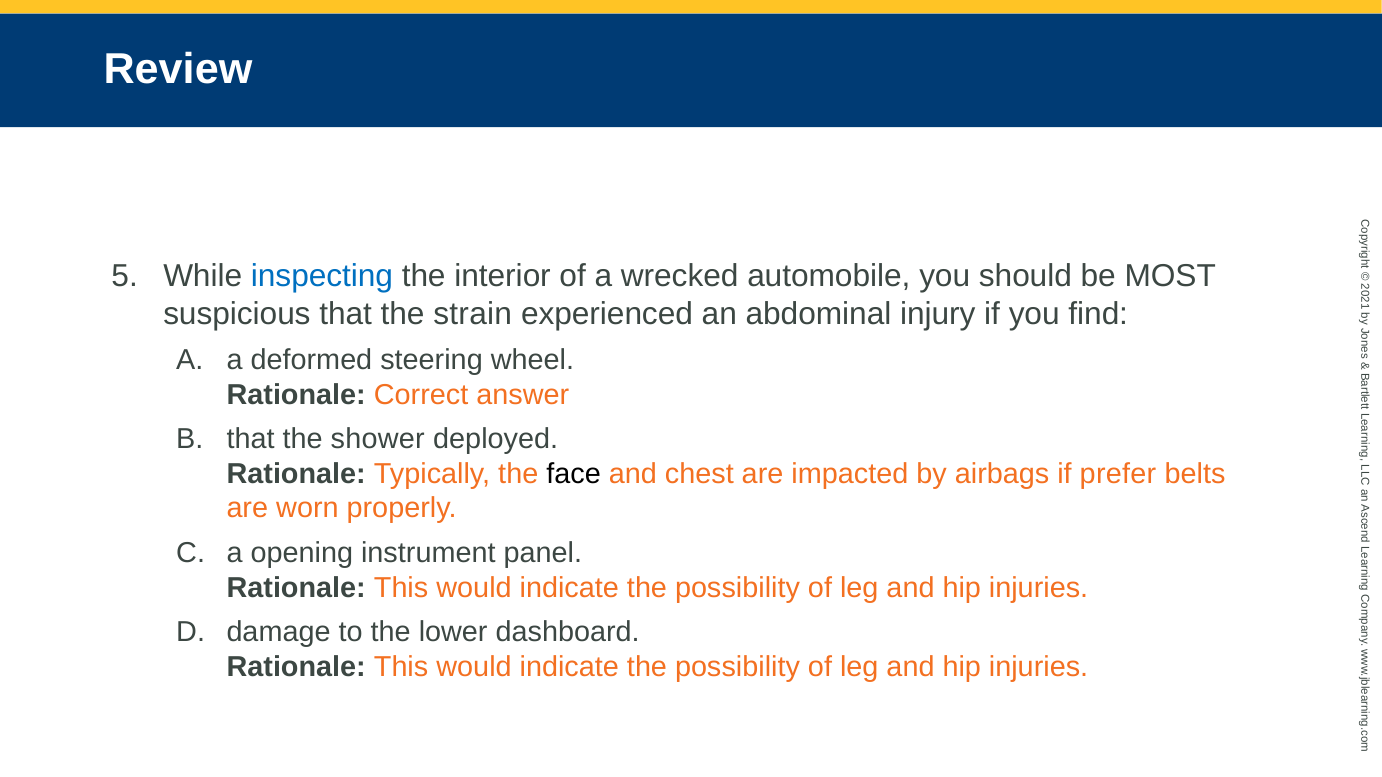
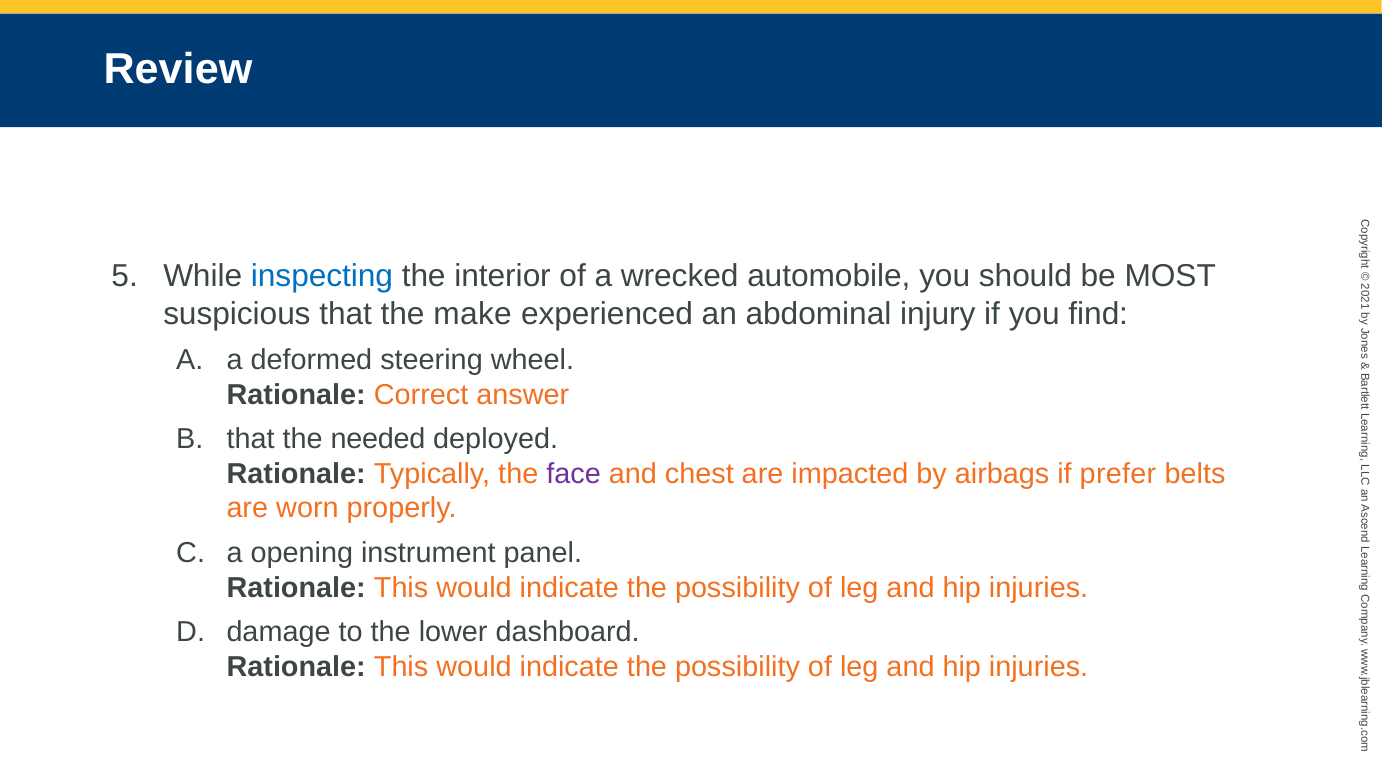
strain: strain -> make (473, 314)
shower: shower -> needed (378, 440)
face colour: black -> purple (574, 474)
